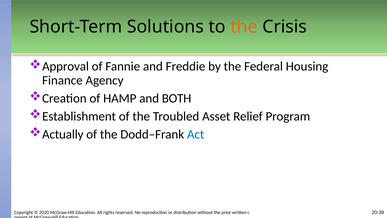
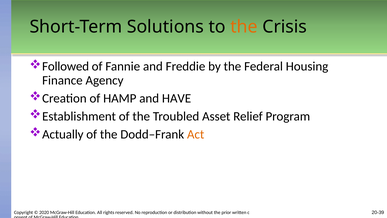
Approval: Approval -> Followed (66, 66)
BOTH: BOTH -> HAVE (177, 98)
Act colour: blue -> orange (196, 134)
